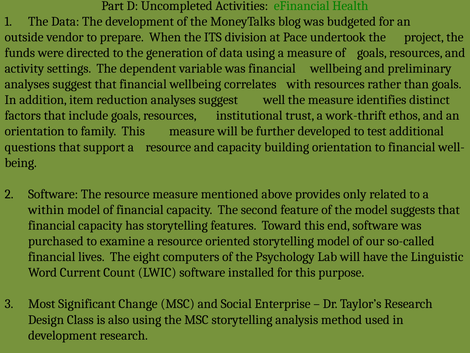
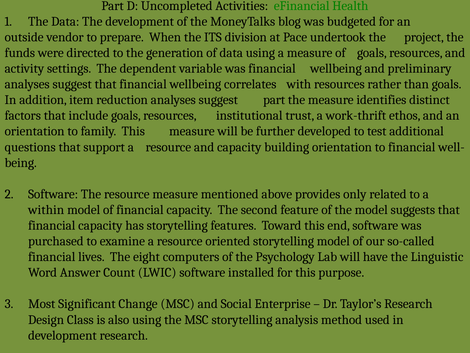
suggest well: well -> part (274, 100)
Current: Current -> Answer (80, 272)
